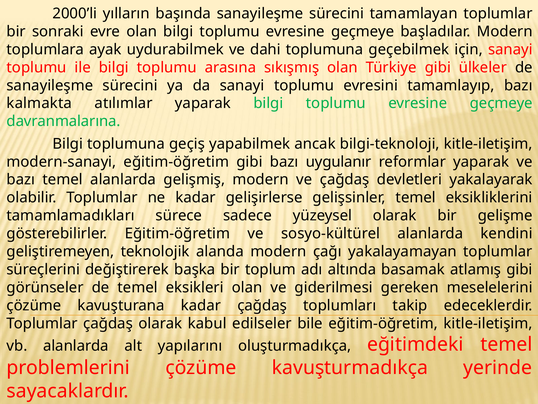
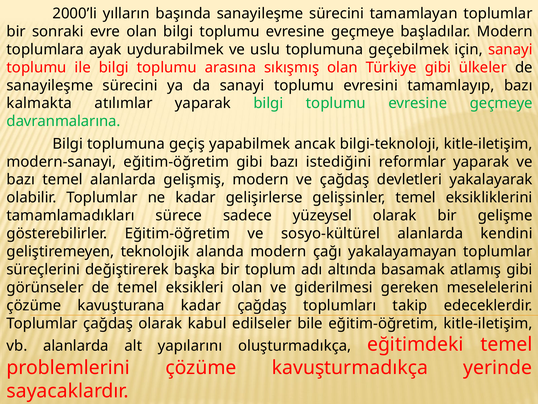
dahi: dahi -> uslu (265, 49)
uygulanır: uygulanır -> istediğini (338, 162)
